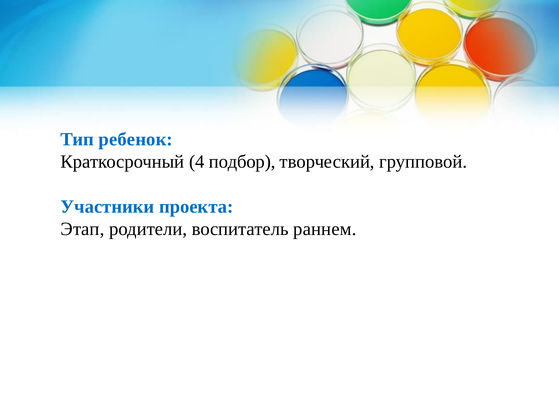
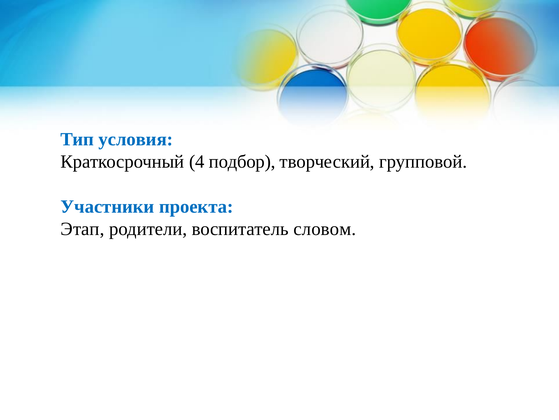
ребенок: ребенок -> условия (136, 139)
раннем: раннем -> словом (325, 229)
